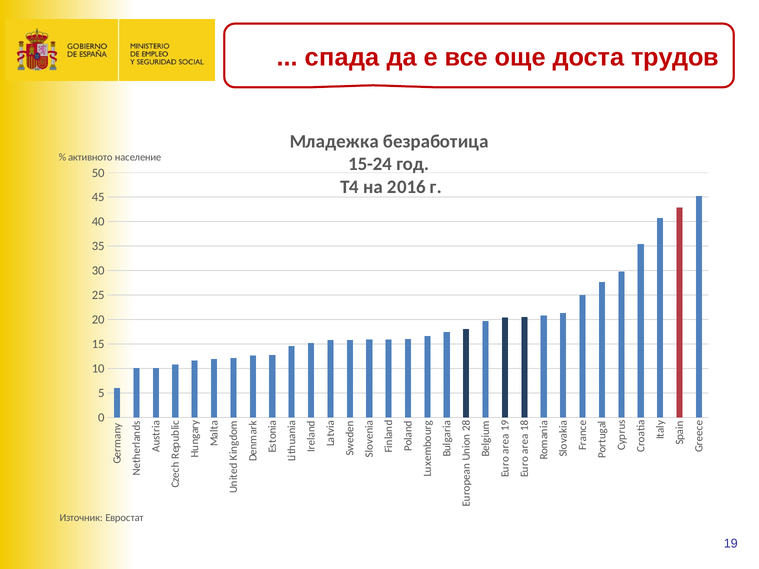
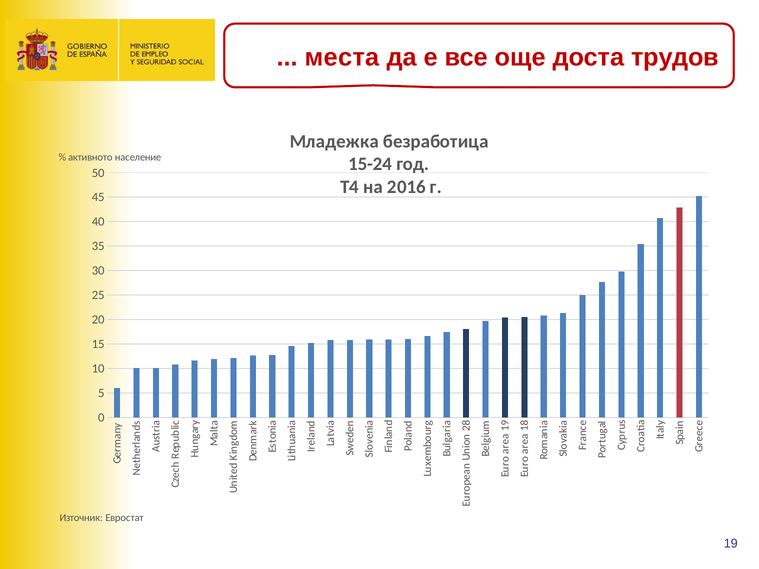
спада: спада -> места (342, 57)
